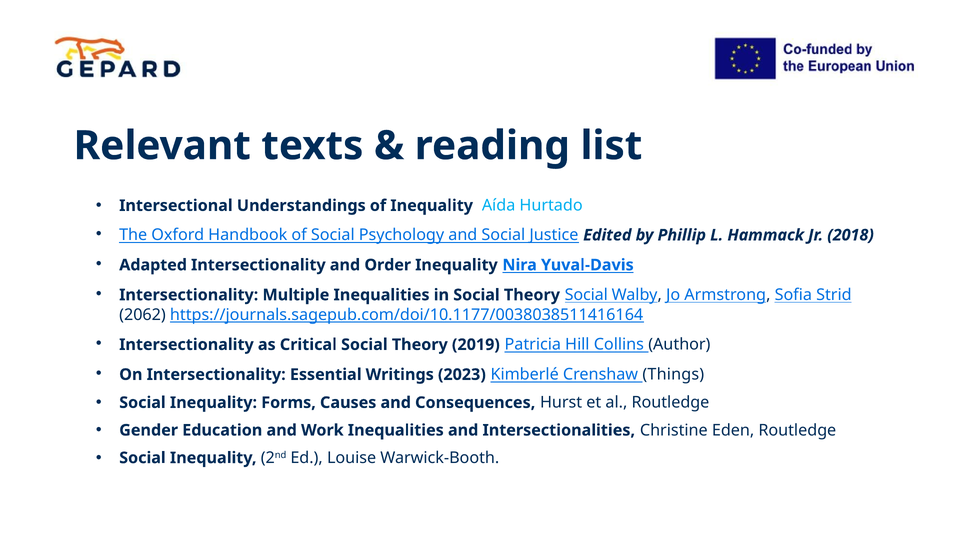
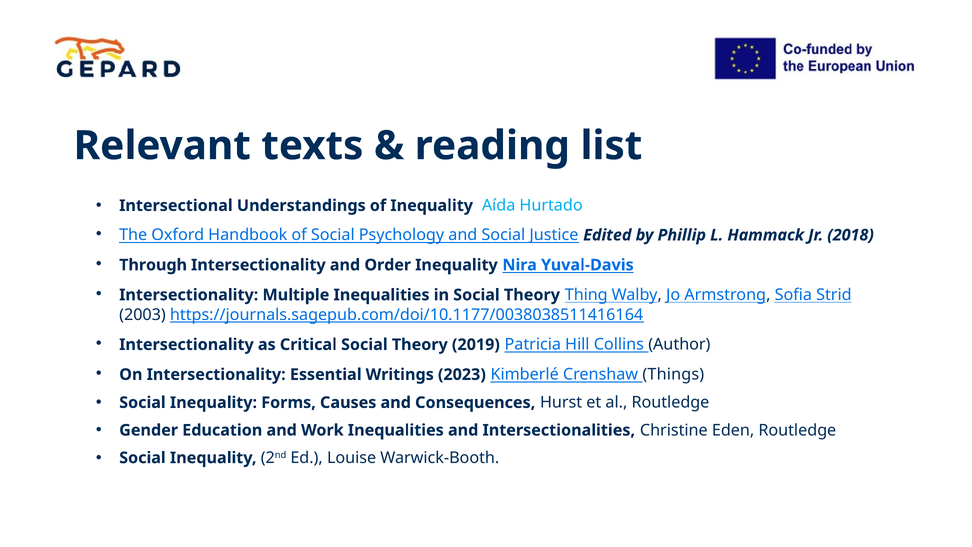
Adapted: Adapted -> Through (153, 265)
Theory Social: Social -> Thing (586, 295)
2062: 2062 -> 2003 (142, 315)
